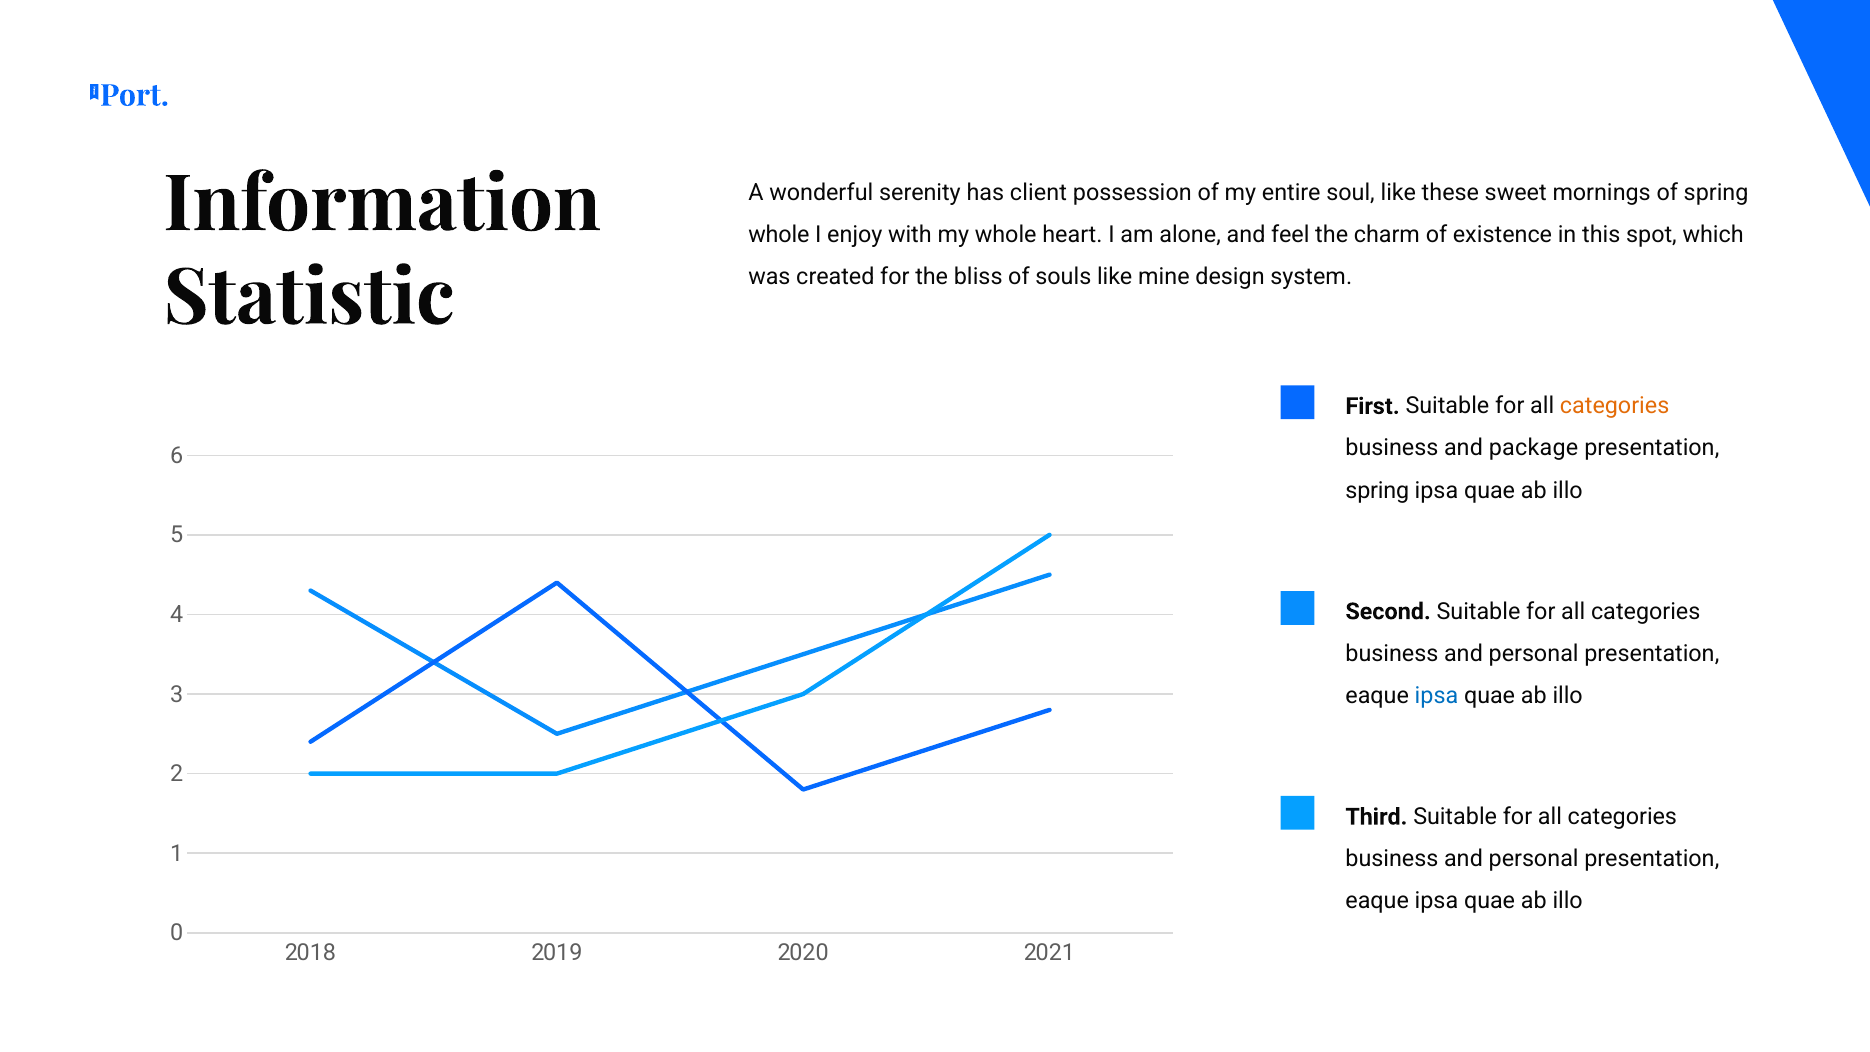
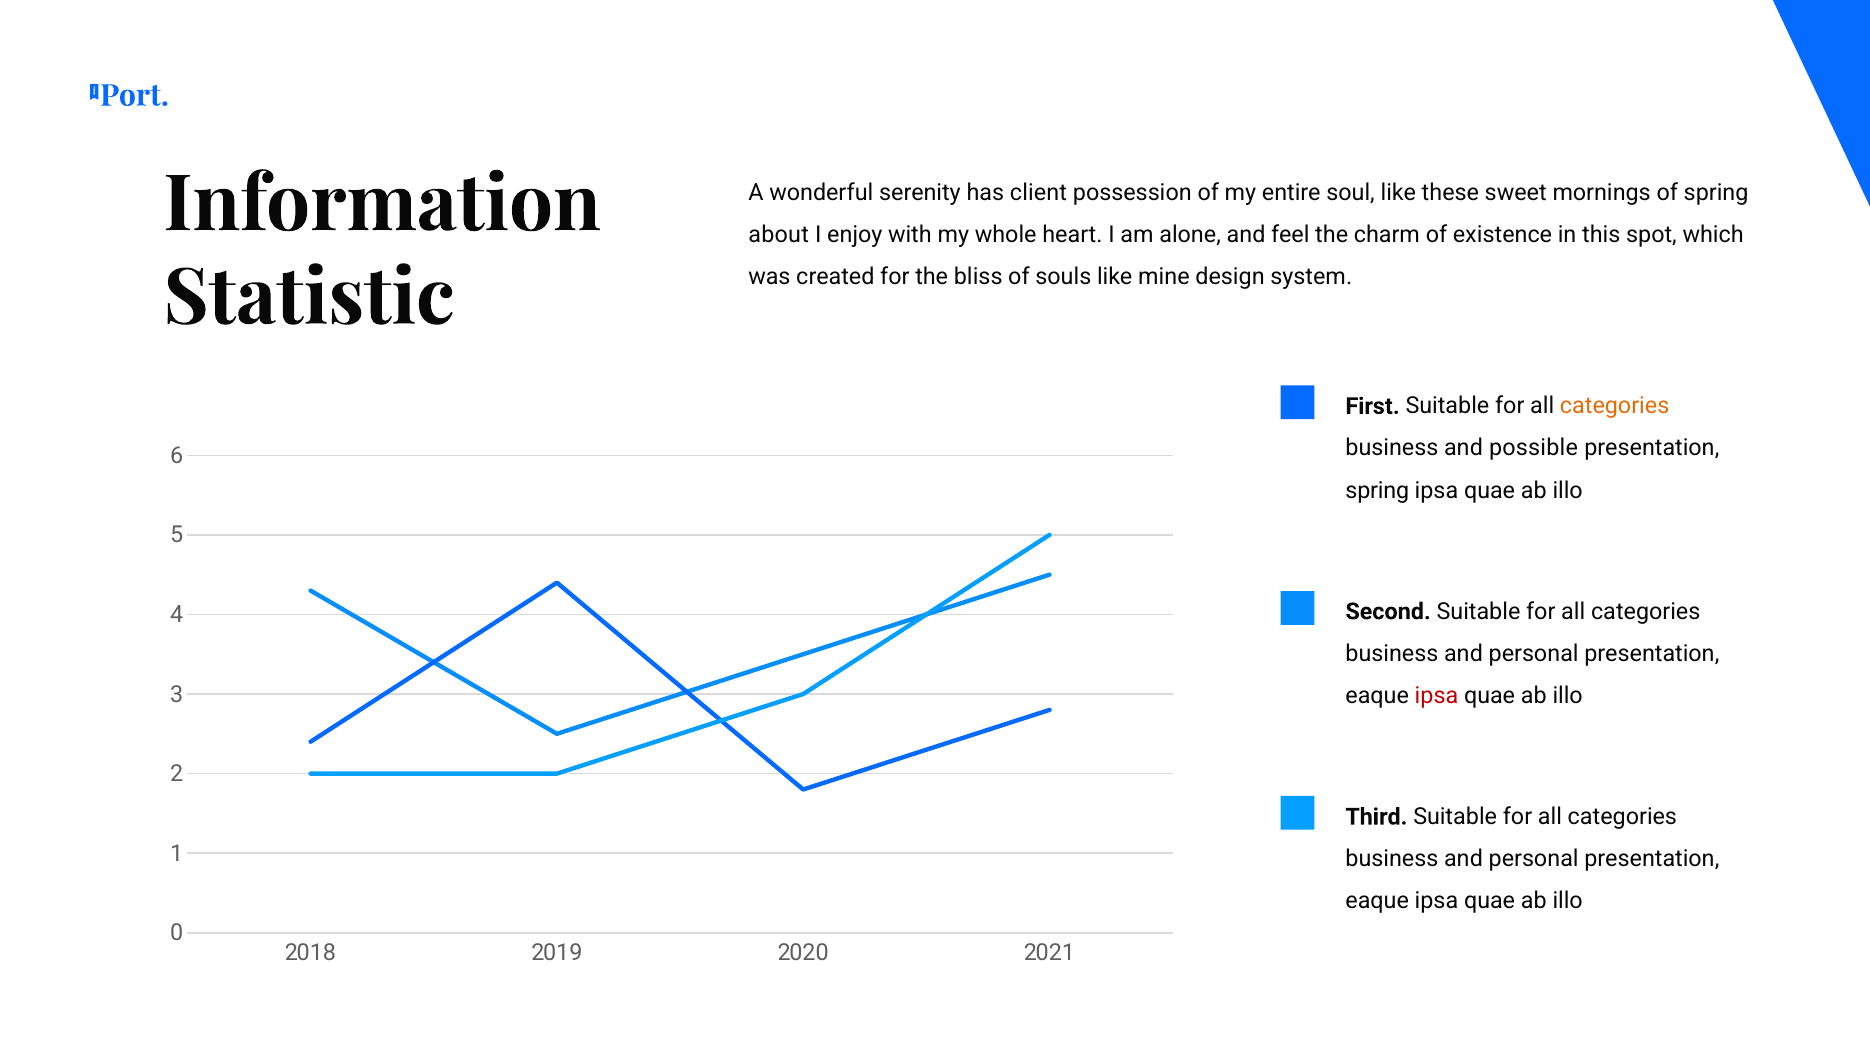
whole: whole -> about (779, 235)
package: package -> possible (1534, 448)
ipsa colour: blue -> red (1436, 696)
